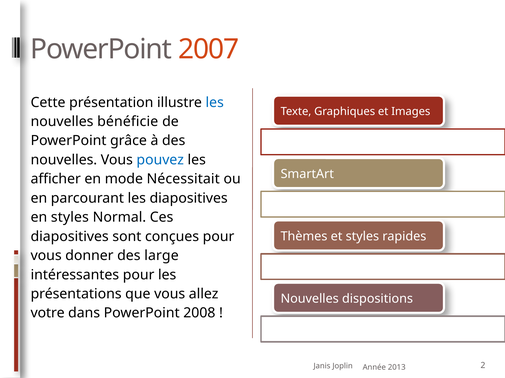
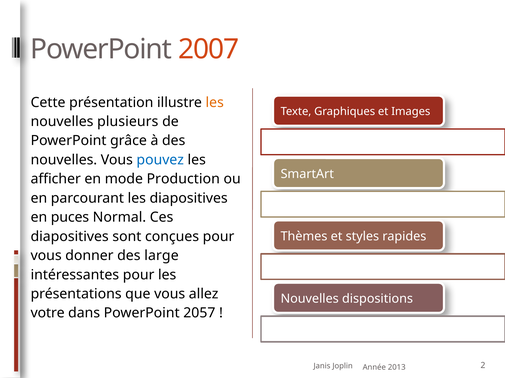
les colour: blue -> orange (215, 103)
bénéficie: bénéficie -> plusieurs (128, 122)
Nécessitait: Nécessitait -> Production (183, 179)
en styles: styles -> puces (70, 218)
2008: 2008 -> 2057 (199, 314)
